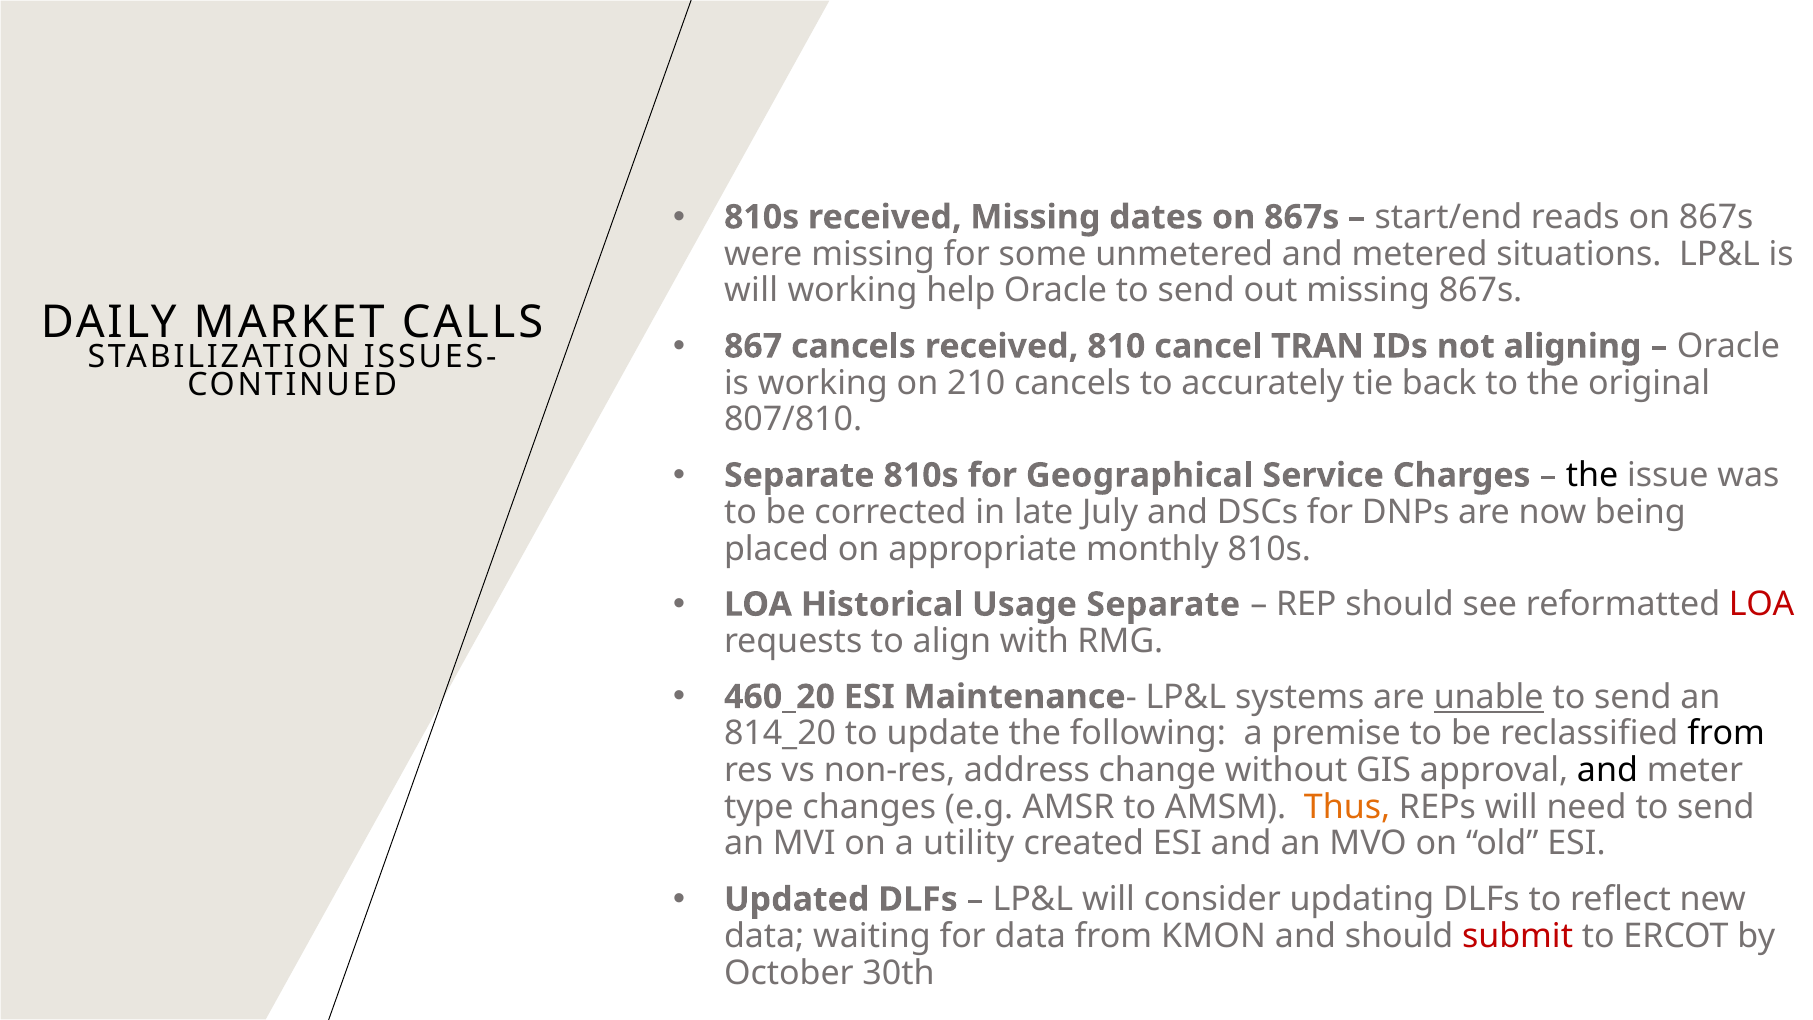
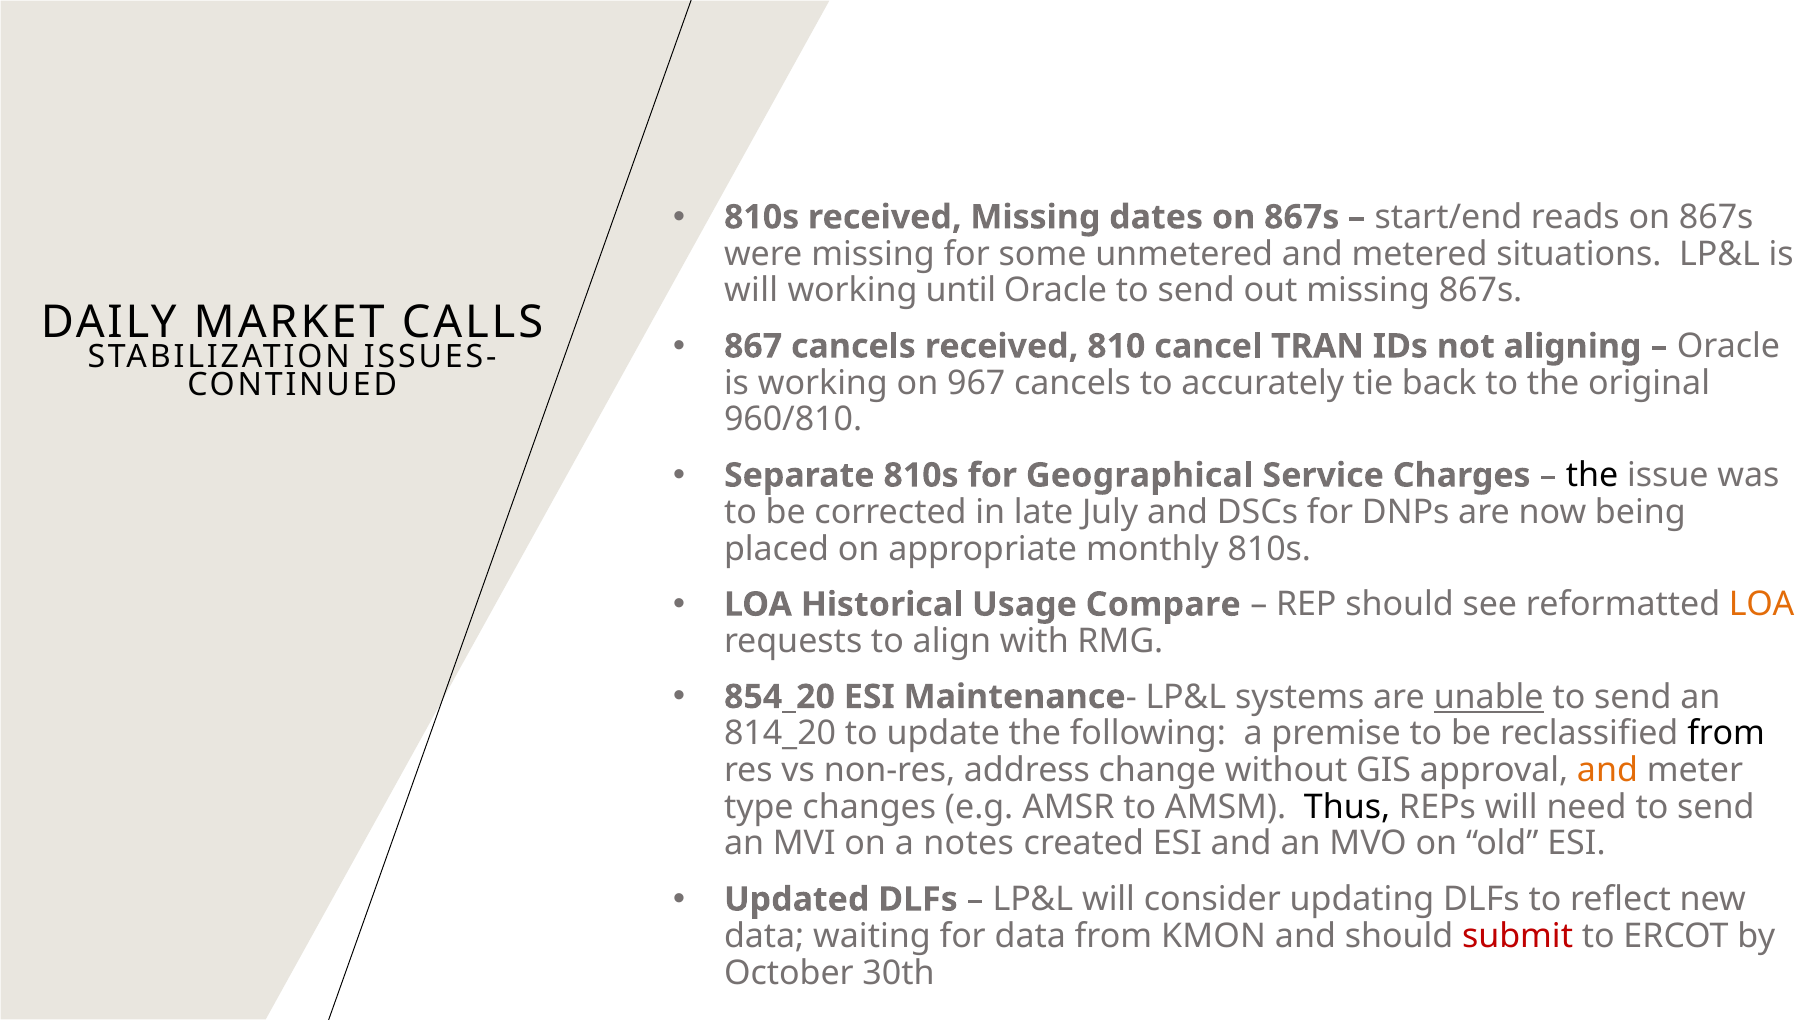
help: help -> until (961, 291)
210: 210 -> 967 (976, 383)
807/810: 807/810 -> 960/810 (793, 420)
Usage Separate: Separate -> Compare (1163, 604)
LOA colour: red -> orange (1762, 604)
460_20: 460_20 -> 854_20 (780, 697)
and colour: black -> orange (1607, 770)
Thus colour: orange -> black (1347, 807)
utility: utility -> notes (969, 844)
